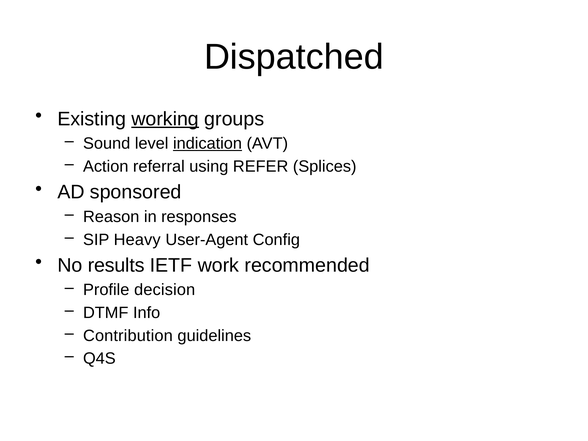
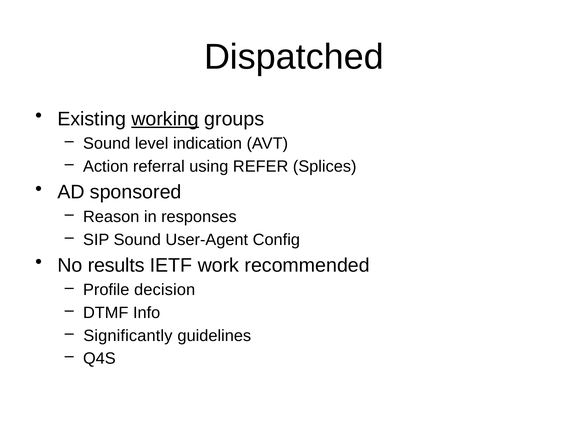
indication underline: present -> none (207, 144)
SIP Heavy: Heavy -> Sound (137, 240)
Contribution: Contribution -> Significantly (128, 336)
